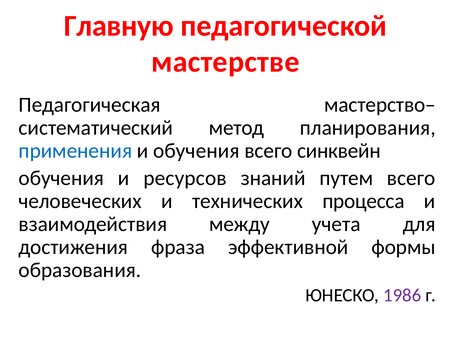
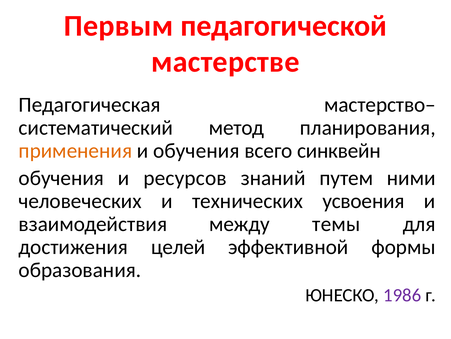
Главную: Главную -> Первым (119, 26)
применения colour: blue -> orange (75, 151)
путем всего: всего -> ними (411, 178)
процесса: процесса -> усвоения (363, 201)
учета: учета -> темы (336, 224)
фраза: фраза -> целей (178, 247)
